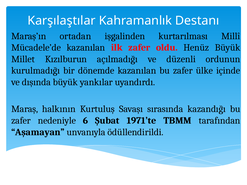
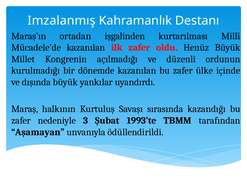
Karşılaştılar: Karşılaştılar -> Imzalanmış (62, 21)
Kızılburun: Kızılburun -> Kongrenin (66, 59)
6: 6 -> 3 (86, 121)
1971’te: 1971’te -> 1993’te (142, 121)
